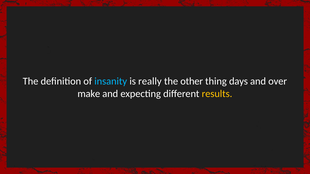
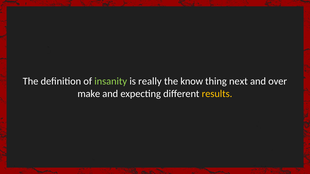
insanity colour: light blue -> light green (111, 81)
other: other -> know (192, 81)
days: days -> next (238, 81)
